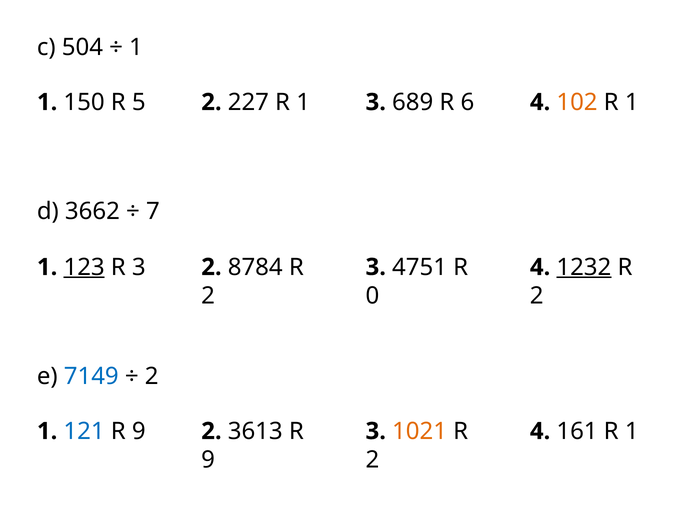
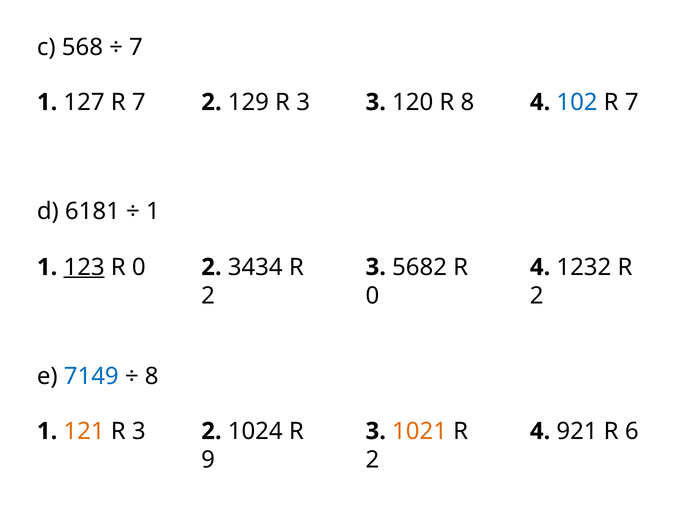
504: 504 -> 568 (82, 47)
1: 1 -> 7 (136, 47)
150: 150 -> 127 (84, 102)
5: 5 -> 7 (139, 102)
227: 227 -> 129 (248, 102)
1: 1 -> 3 (303, 102)
689: 689 -> 120 (413, 102)
R 6: 6 -> 8 (467, 102)
102 colour: orange -> blue (577, 102)
1: 1 -> 7 (632, 102)
3662: 3662 -> 6181 (92, 212)
7: 7 -> 1 (153, 212)
3: 3 -> 0 (139, 267)
8784: 8784 -> 3434 (255, 267)
4751: 4751 -> 5682 (420, 267)
1232 underline: present -> none (584, 267)
2: 2 -> 8 (152, 377)
121 colour: blue -> orange (84, 432)
9: 9 -> 3 (139, 432)
3613: 3613 -> 1024 (255, 432)
161: 161 -> 921 (577, 432)
1: 1 -> 6 (632, 432)
